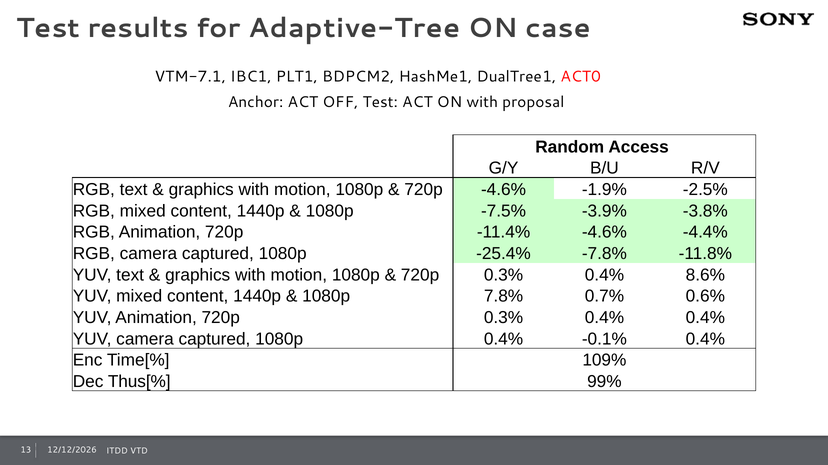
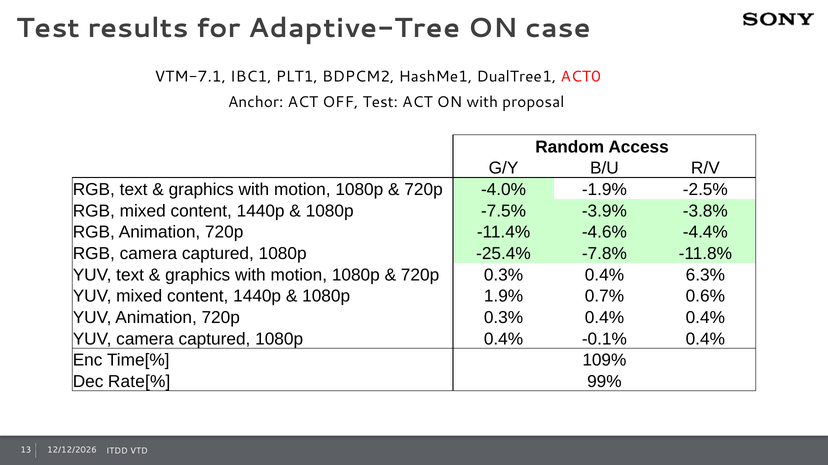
720p -4.6%: -4.6% -> -4.0% (503, 190)
8.6%: 8.6% -> 6.3% (705, 275)
7.8%: 7.8% -> 1.9% (504, 296)
Thus[%: Thus[% -> Rate[% (139, 382)
